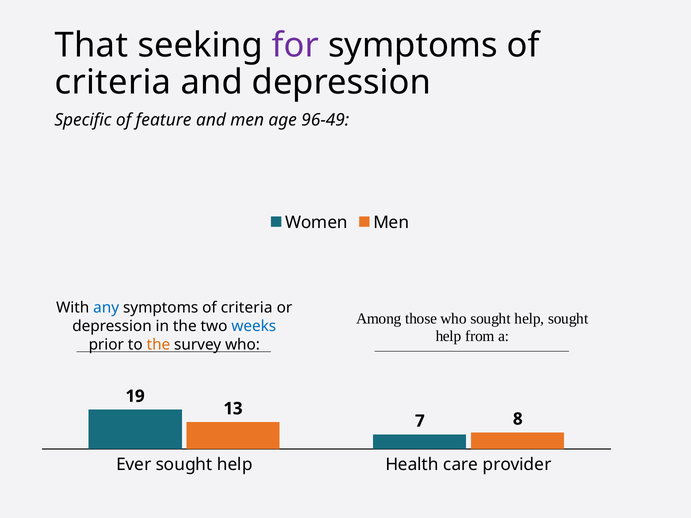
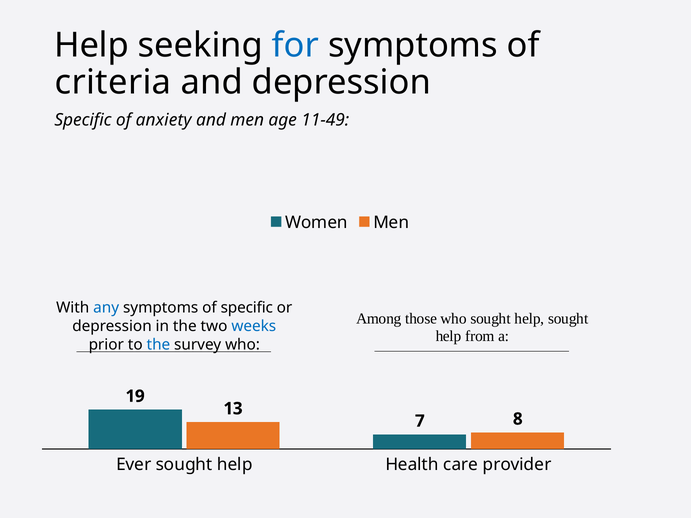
That: That -> Help (92, 45)
for colour: purple -> blue (295, 45)
feature: feature -> anxiety (164, 120)
96-49: 96-49 -> 11-49 (325, 120)
criteria: criteria -> specific (247, 308)
the colour: orange -> blue (158, 345)
